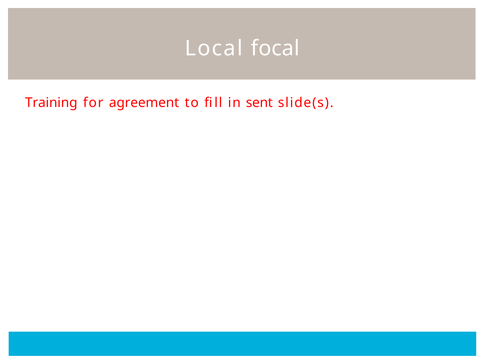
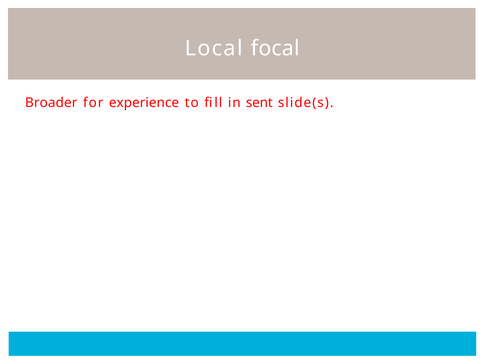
Training: Training -> Broader (51, 103)
agreement: agreement -> experience (144, 103)
